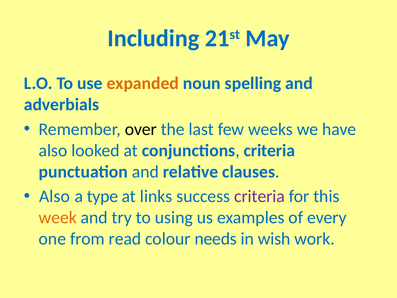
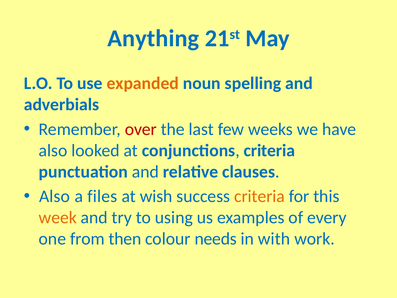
Including: Including -> Anything (153, 38)
over colour: black -> red (141, 129)
type: type -> files (102, 196)
links: links -> wish (156, 196)
criteria colour: purple -> orange (260, 196)
read: read -> then (125, 239)
wish: wish -> with (274, 239)
